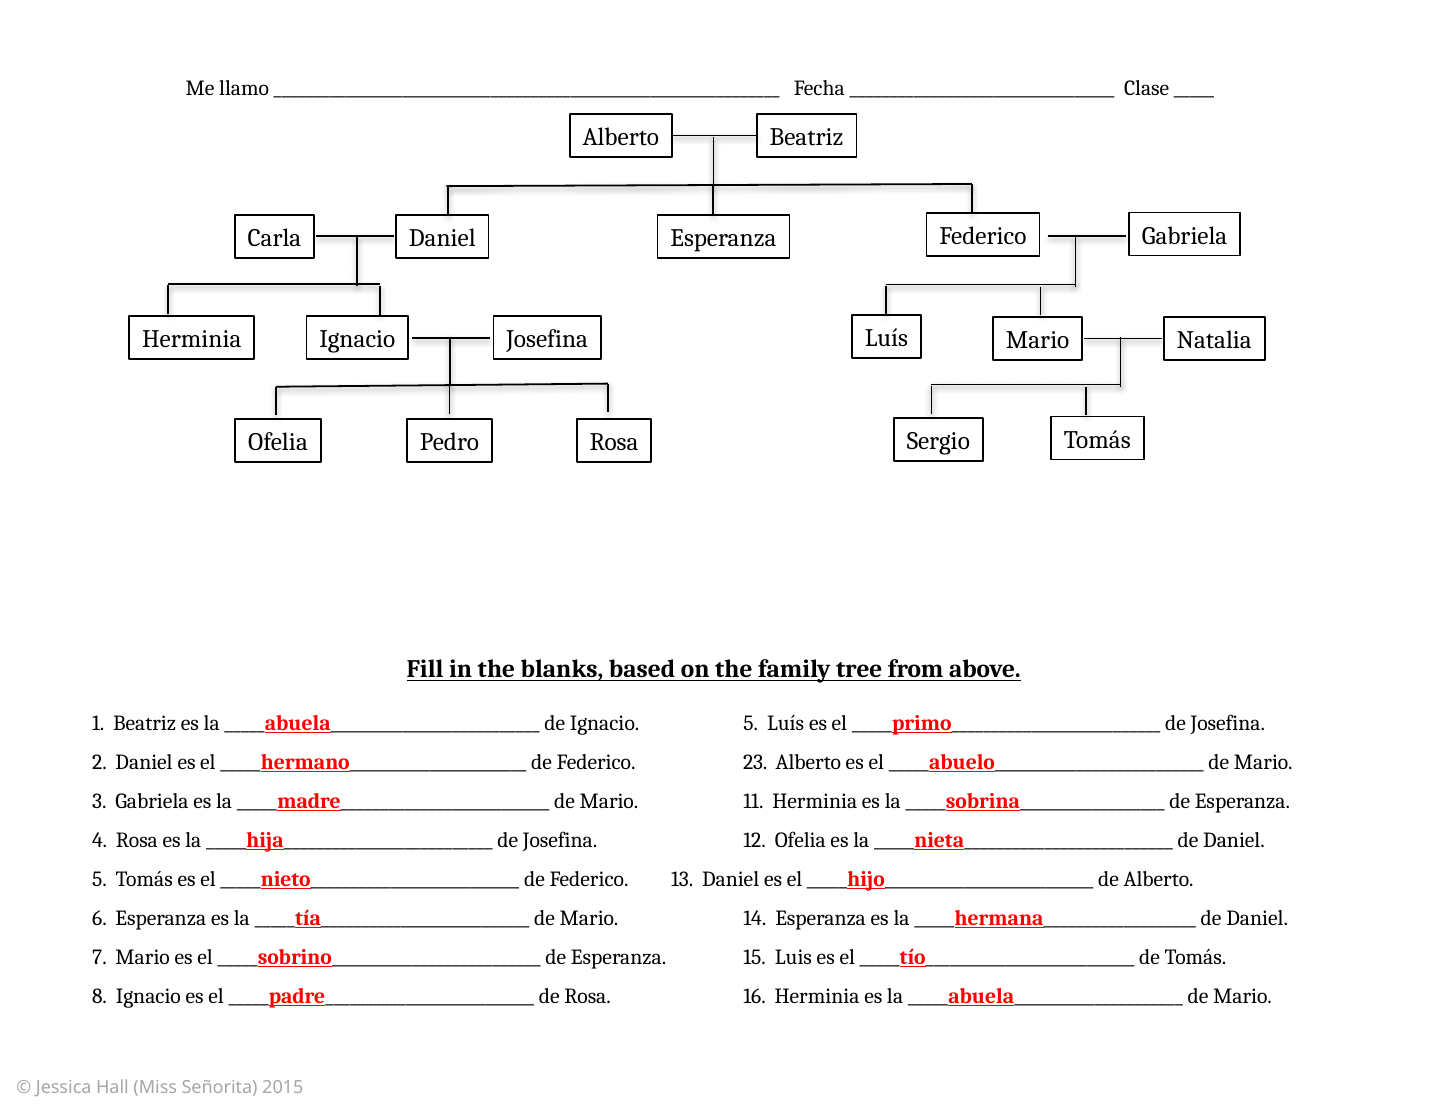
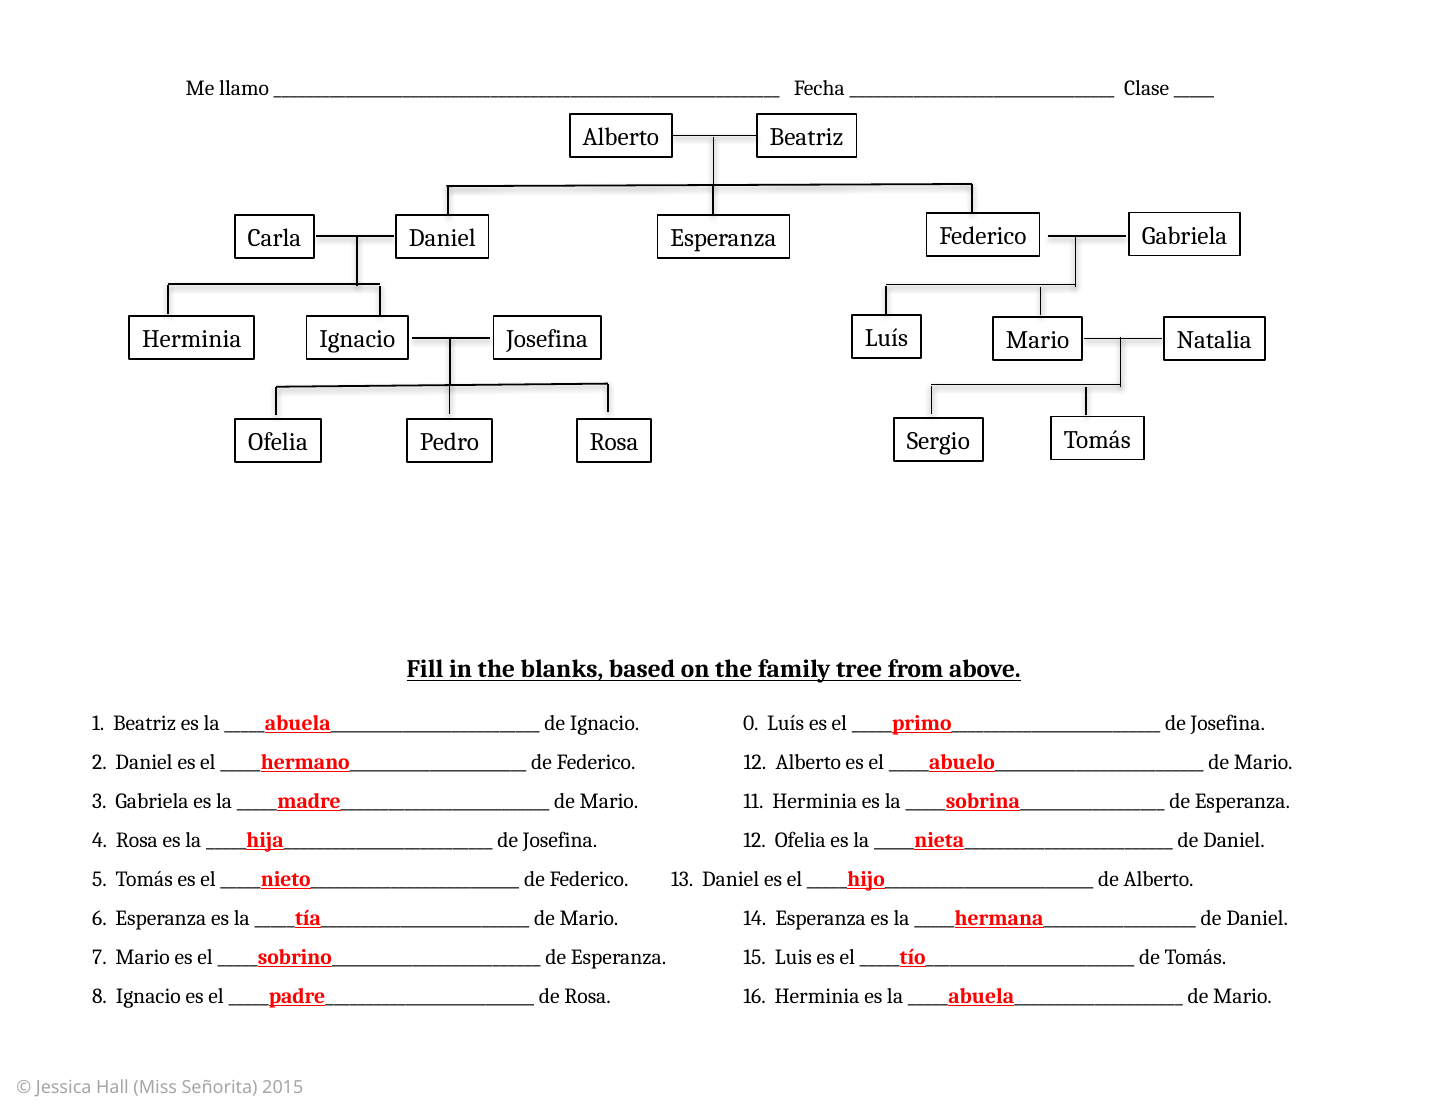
Ignacio 5: 5 -> 0 (751, 724)
Federico 23: 23 -> 12 (755, 763)
